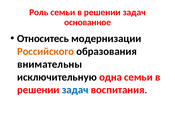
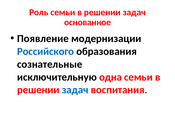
Относитесь: Относитесь -> Появление (43, 39)
Российского colour: orange -> blue (46, 52)
внимательны: внимательны -> сознательные (50, 64)
